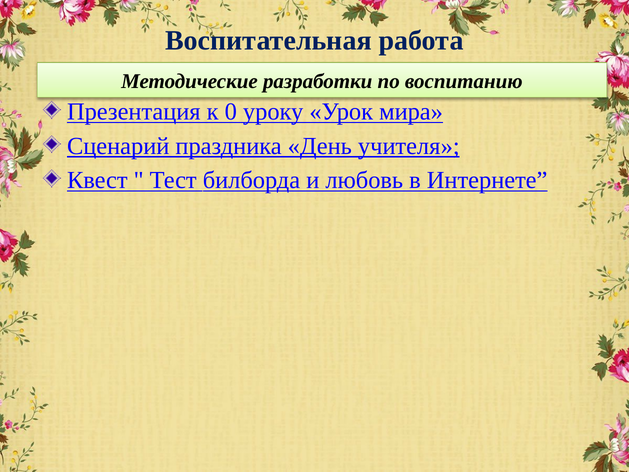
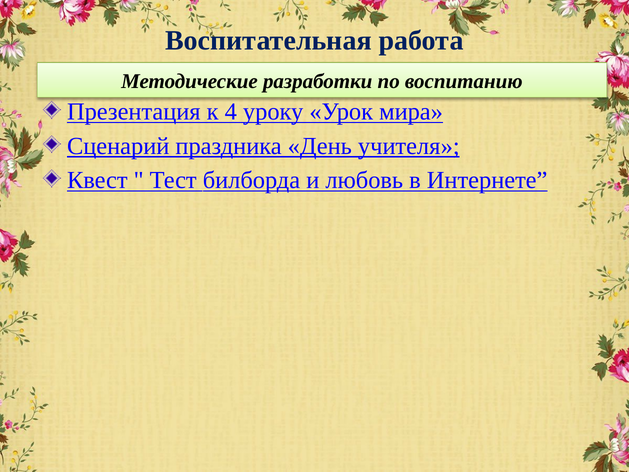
0: 0 -> 4 (231, 112)
